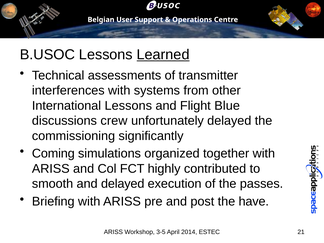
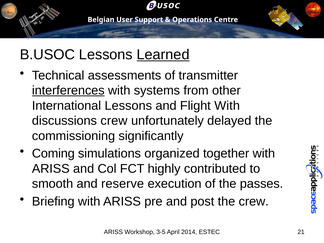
interferences underline: none -> present (68, 91)
Flight Blue: Blue -> With (227, 106)
and delayed: delayed -> reserve (123, 184)
the have: have -> crew (254, 201)
